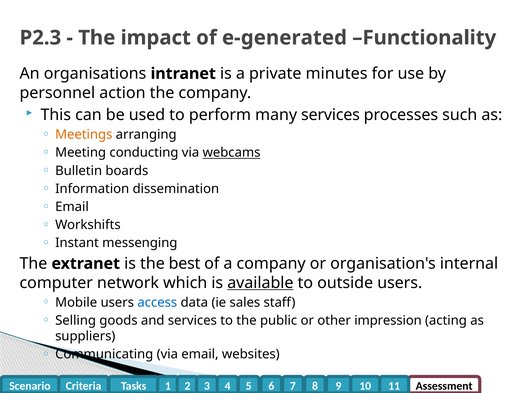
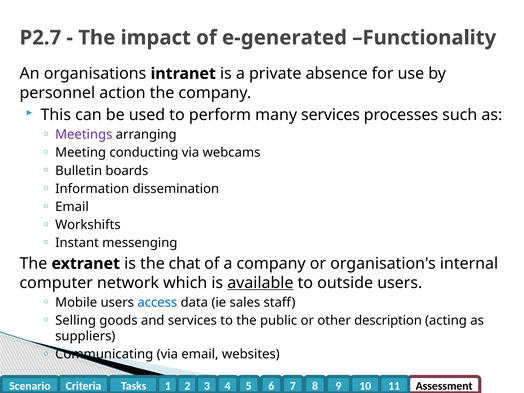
P2.3: P2.3 -> P2.7 (40, 38)
minutes: minutes -> absence (337, 74)
Meetings colour: orange -> purple (84, 135)
webcams underline: present -> none (232, 153)
best: best -> chat (185, 264)
impression: impression -> description (388, 320)
